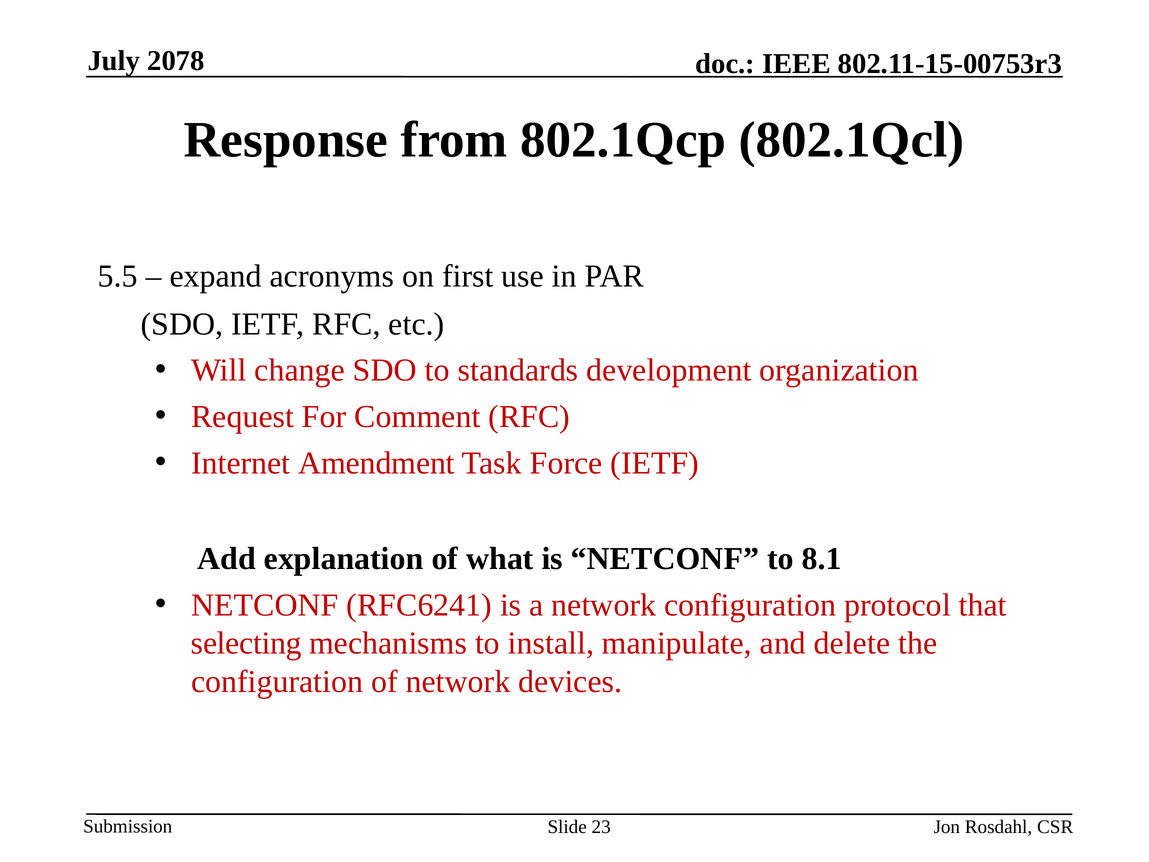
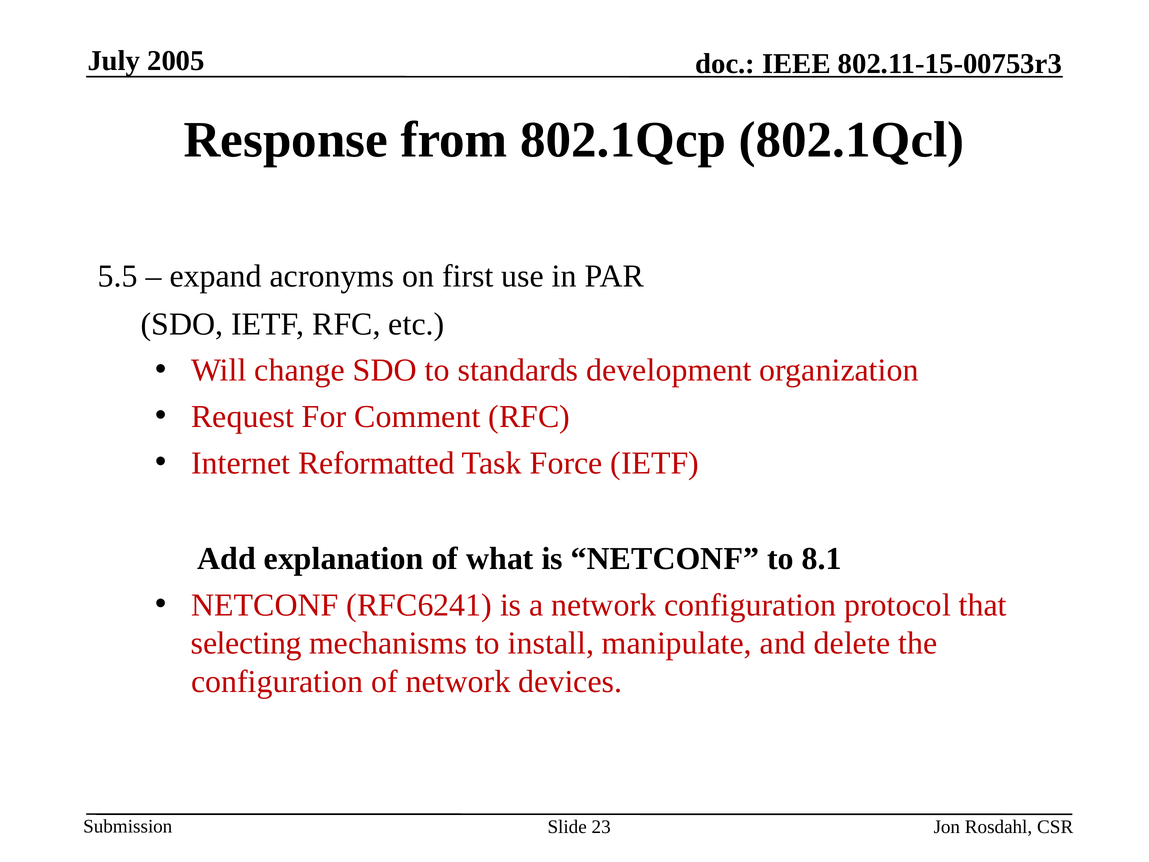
2078: 2078 -> 2005 (176, 61)
Amendment: Amendment -> Reformatted (377, 463)
